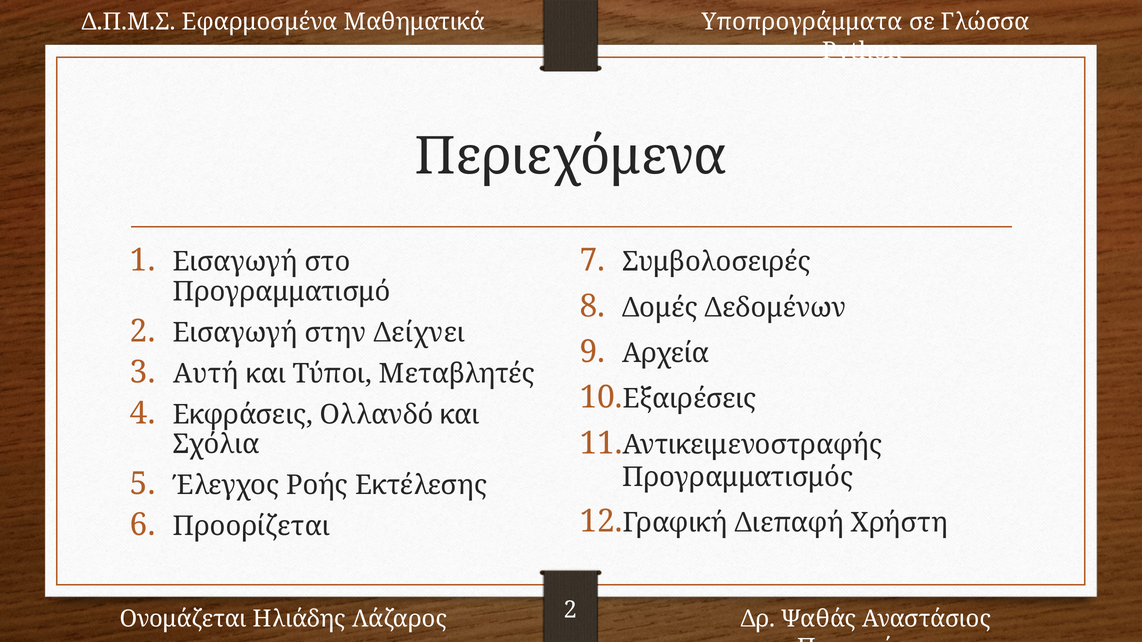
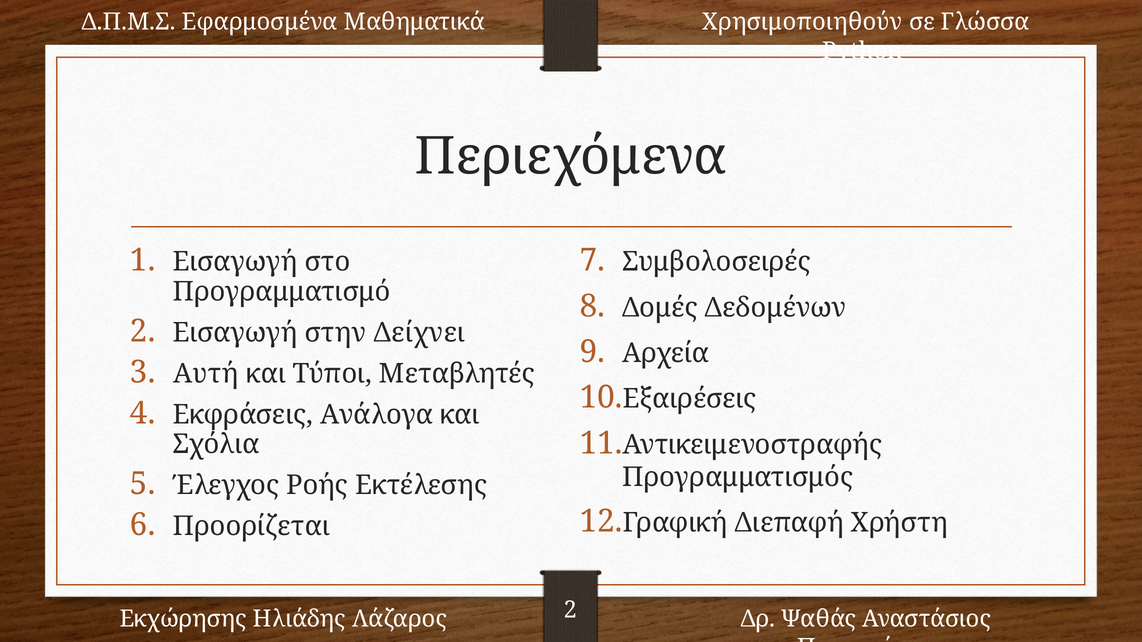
Υποπρογράμματα: Υποπρογράμματα -> Χρησιμοποιηθούν (802, 22)
Ολλανδό: Ολλανδό -> Ανάλογα (377, 415)
Ονομάζεται: Ονομάζεται -> Εκχώρησης (183, 619)
